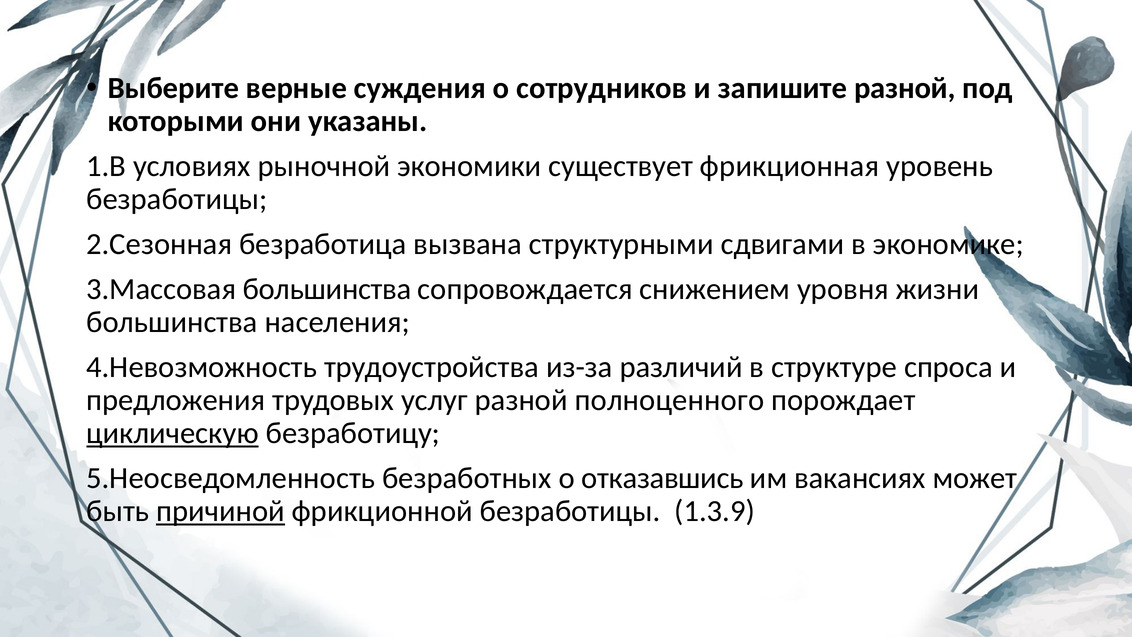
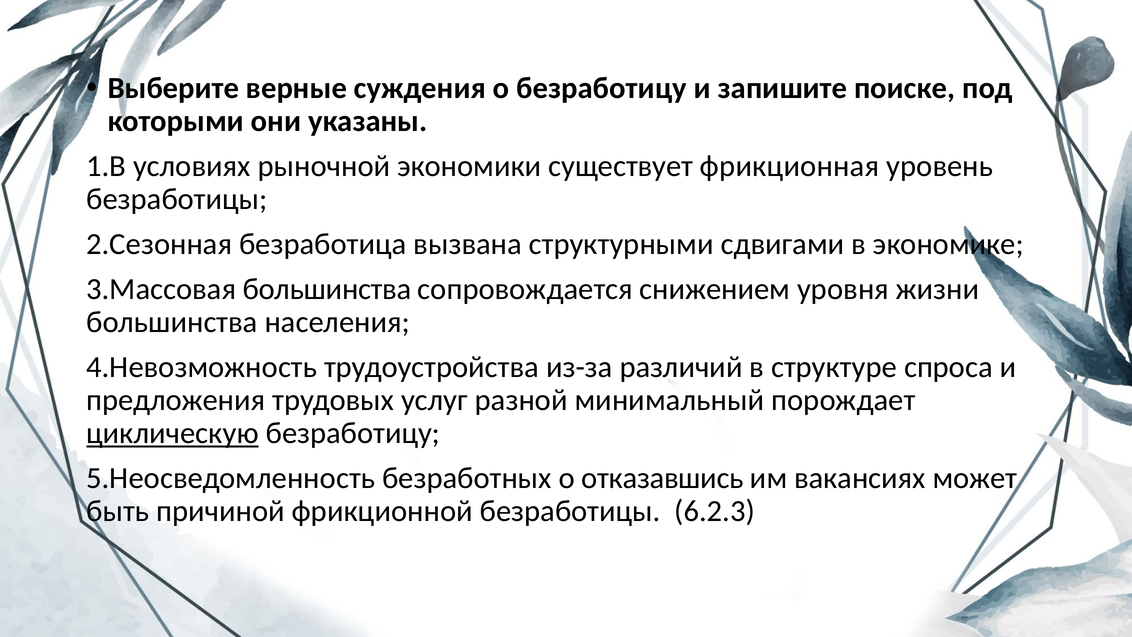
о сотрудников: сотрудников -> безработицу (602, 88)
запишите разной: разной -> поиске (905, 88)
полноценного: полноценного -> минимальный (669, 400)
причиной underline: present -> none (221, 511)
1.3.9: 1.3.9 -> 6.2.3 (715, 511)
